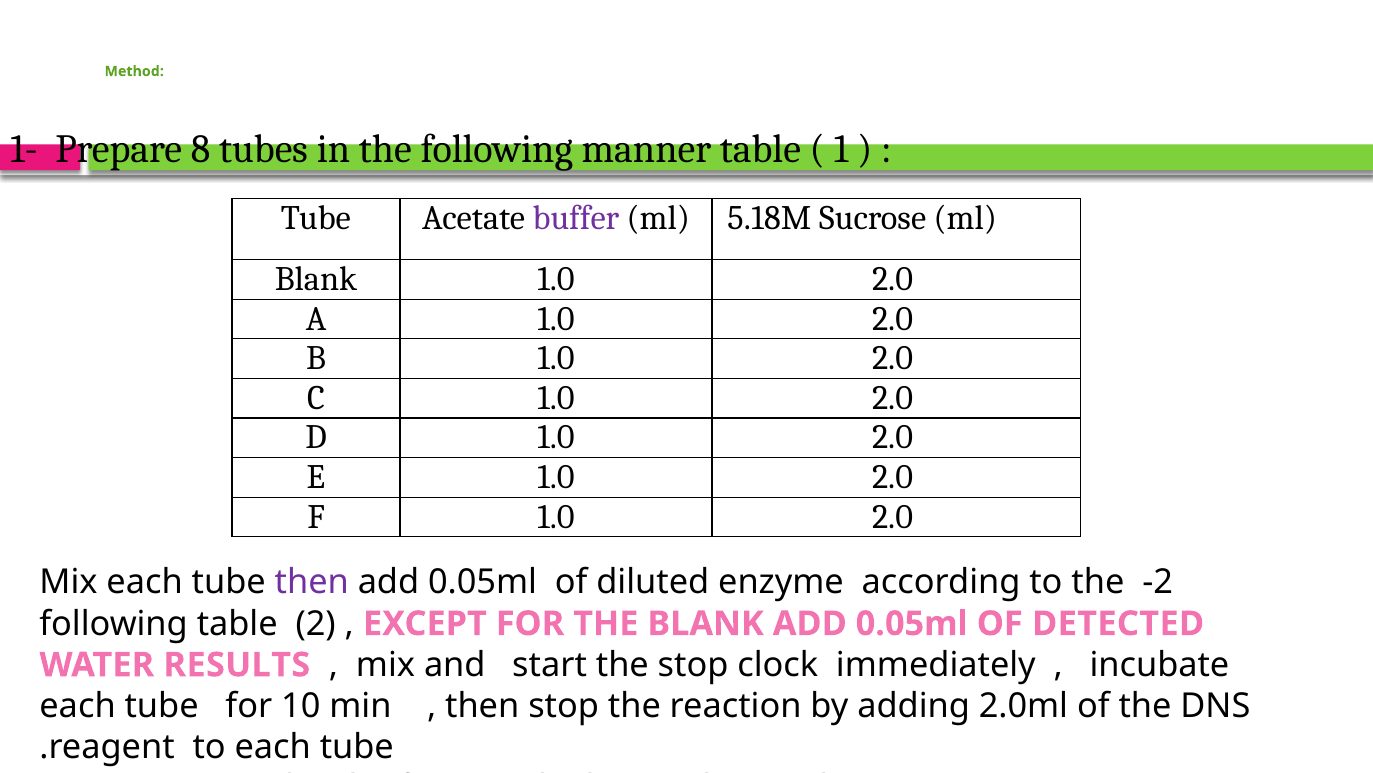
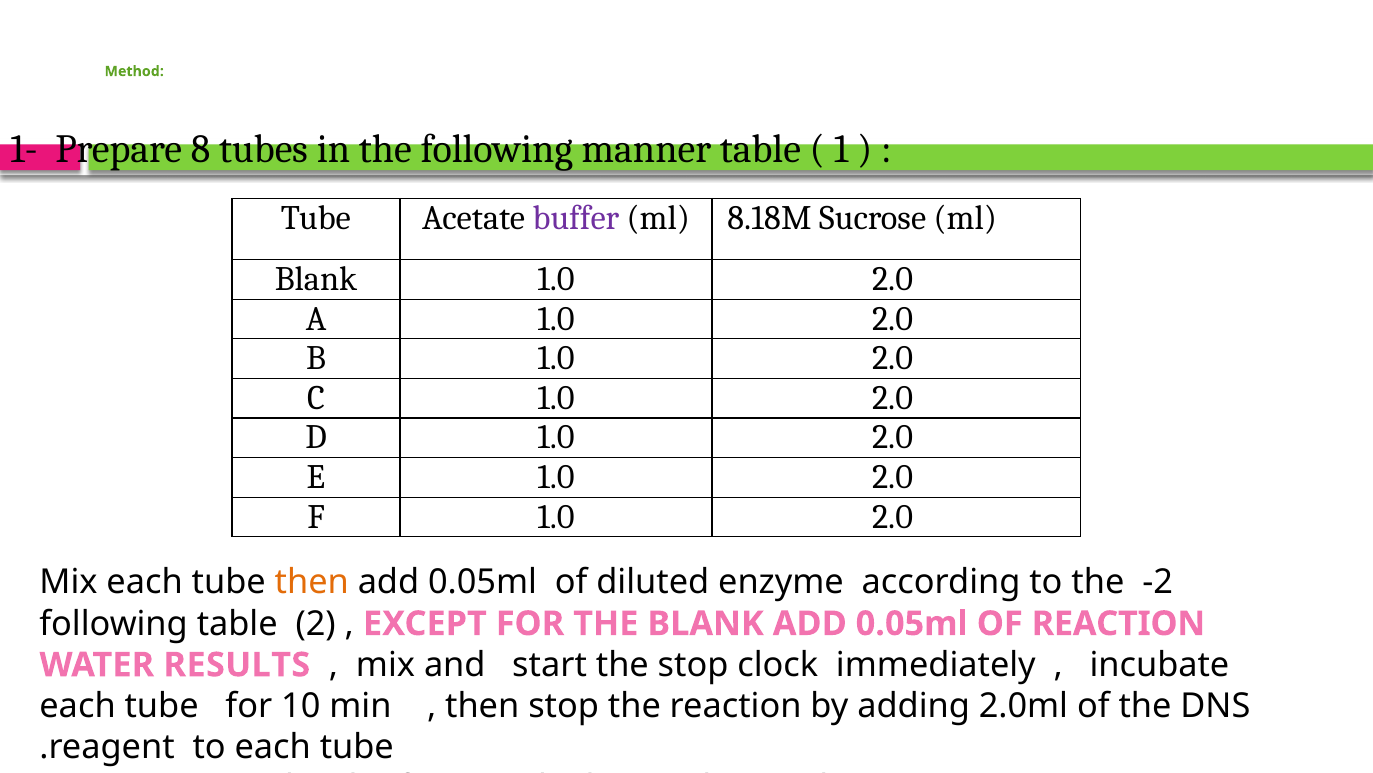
5.18M: 5.18M -> 8.18M (769, 218)
then colour: purple -> orange (312, 582)
OF DETECTED: DETECTED -> REACTION (1118, 623)
